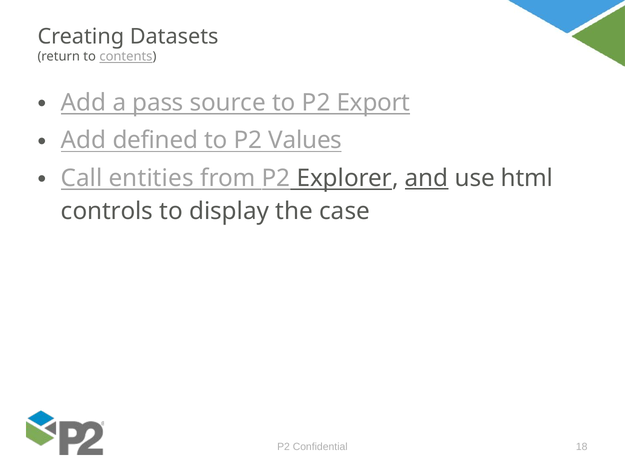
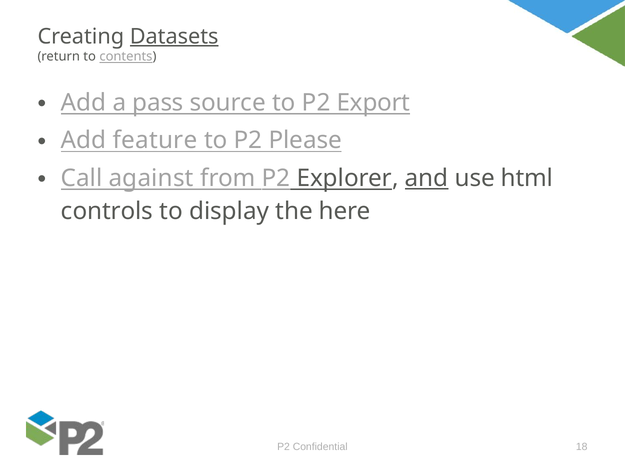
Datasets underline: none -> present (174, 36)
defined: defined -> feature (155, 141)
Values: Values -> Please (305, 141)
entities: entities -> against (151, 179)
case: case -> here (345, 212)
